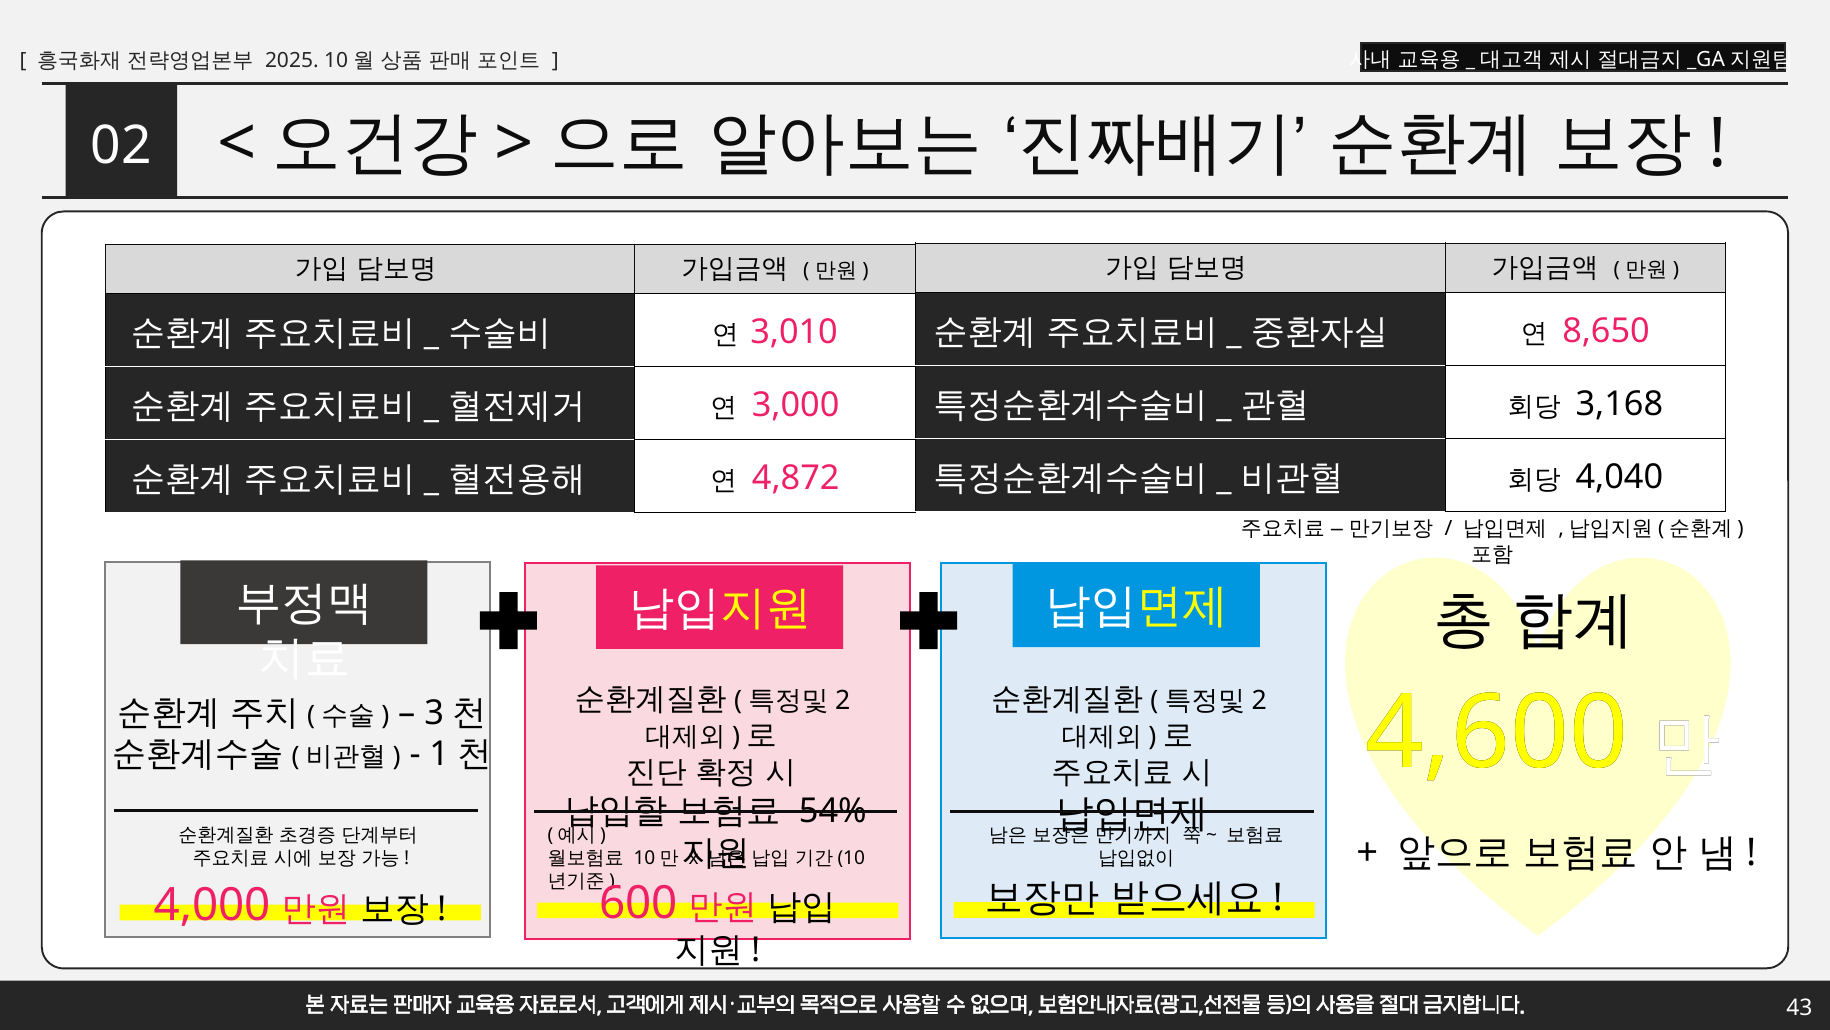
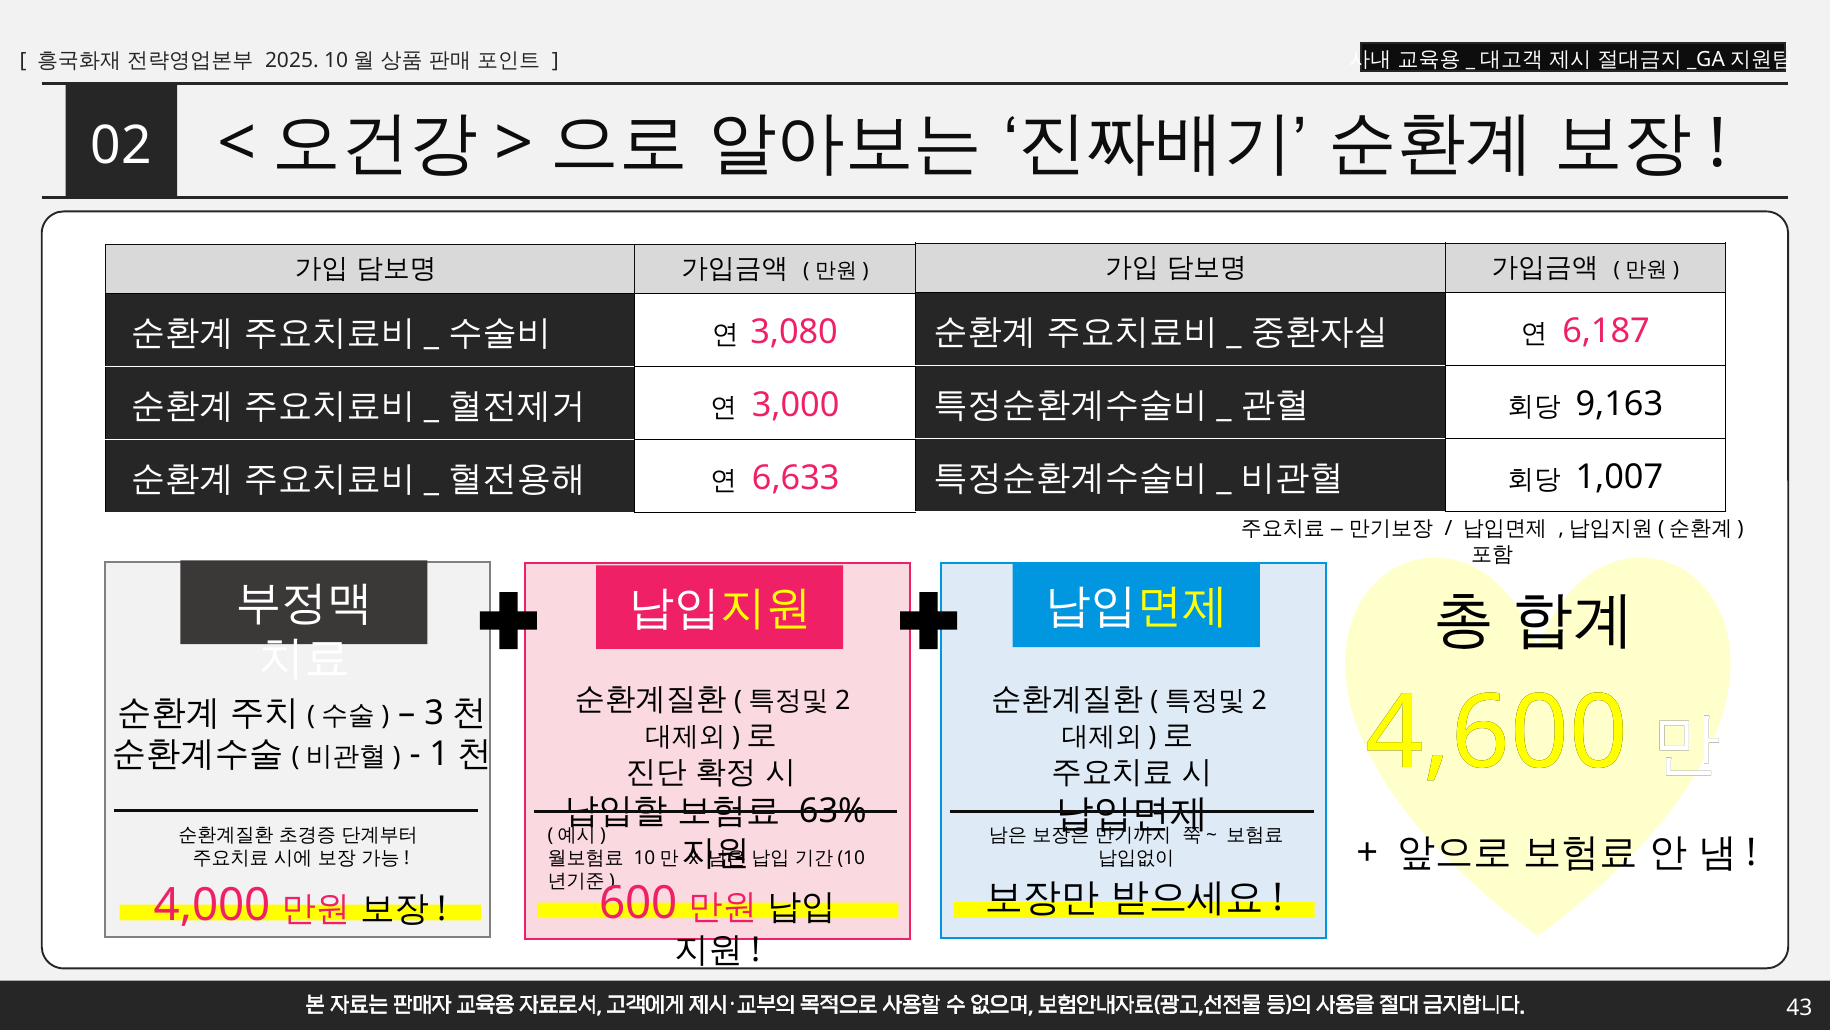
8,650: 8,650 -> 6,187 (1606, 331)
3,010: 3,010 -> 3,080 (794, 332)
3,168: 3,168 -> 9,163 (1619, 404)
4,040: 4,040 -> 1,007 (1619, 476)
4,872: 4,872 -> 6,633 (796, 478)
54%: 54% -> 63% (833, 811)
